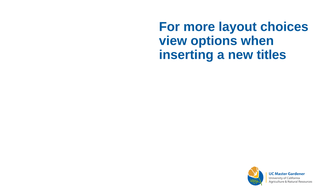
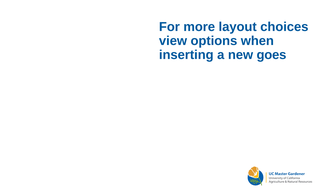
titles: titles -> goes (271, 55)
